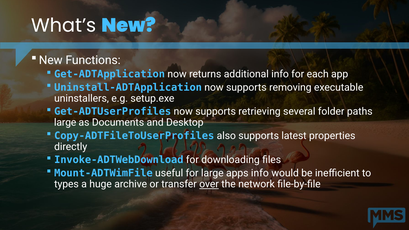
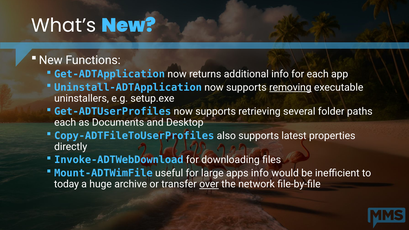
removing underline: none -> present (290, 87)
large: large -> each (65, 123)
types: types -> today (67, 184)
